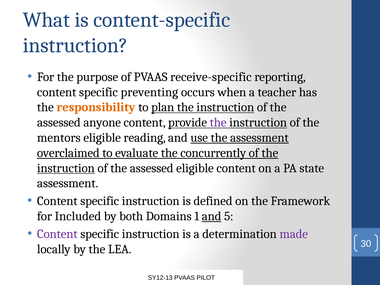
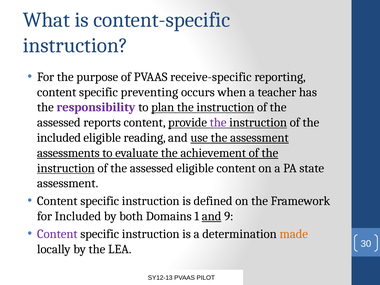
responsibility colour: orange -> purple (96, 107)
anyone: anyone -> reports (102, 122)
mentors: mentors -> included (59, 138)
overclaimed: overclaimed -> assessments (68, 153)
concurrently: concurrently -> achievement (213, 153)
5: 5 -> 9 (229, 216)
made colour: purple -> orange (294, 234)
